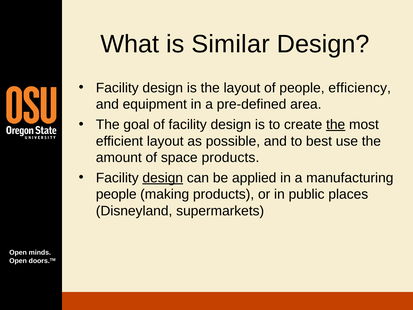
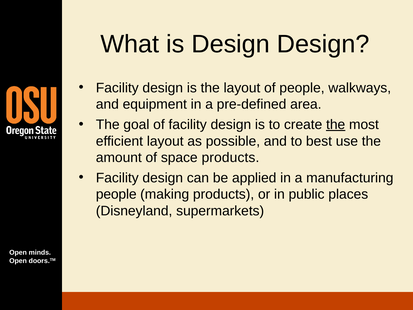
is Similar: Similar -> Design (231, 44)
efficiency: efficiency -> walkways (360, 88)
design underline: present -> none (163, 178)
